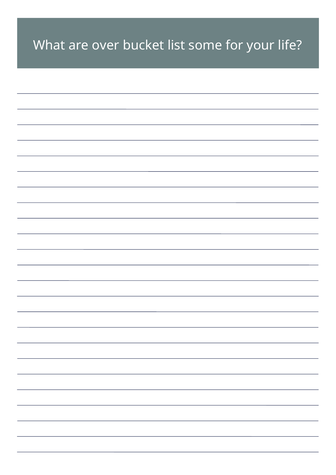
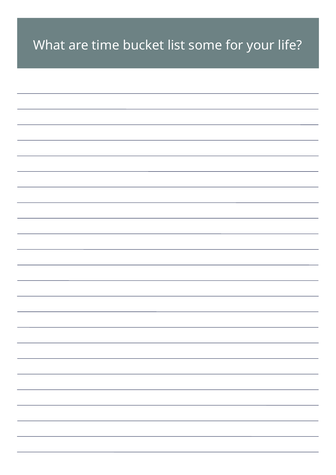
over: over -> time (106, 45)
